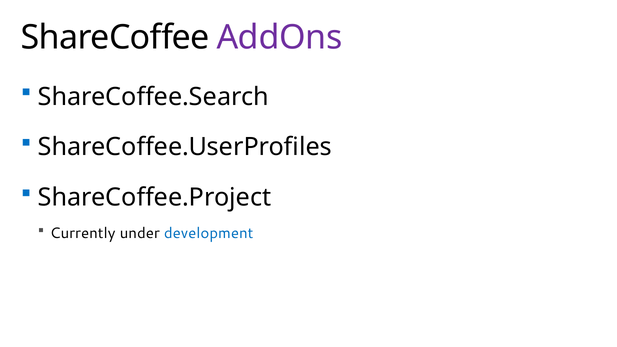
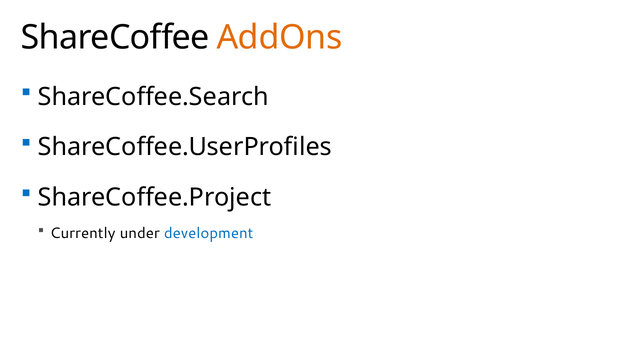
AddOns colour: purple -> orange (279, 37)
